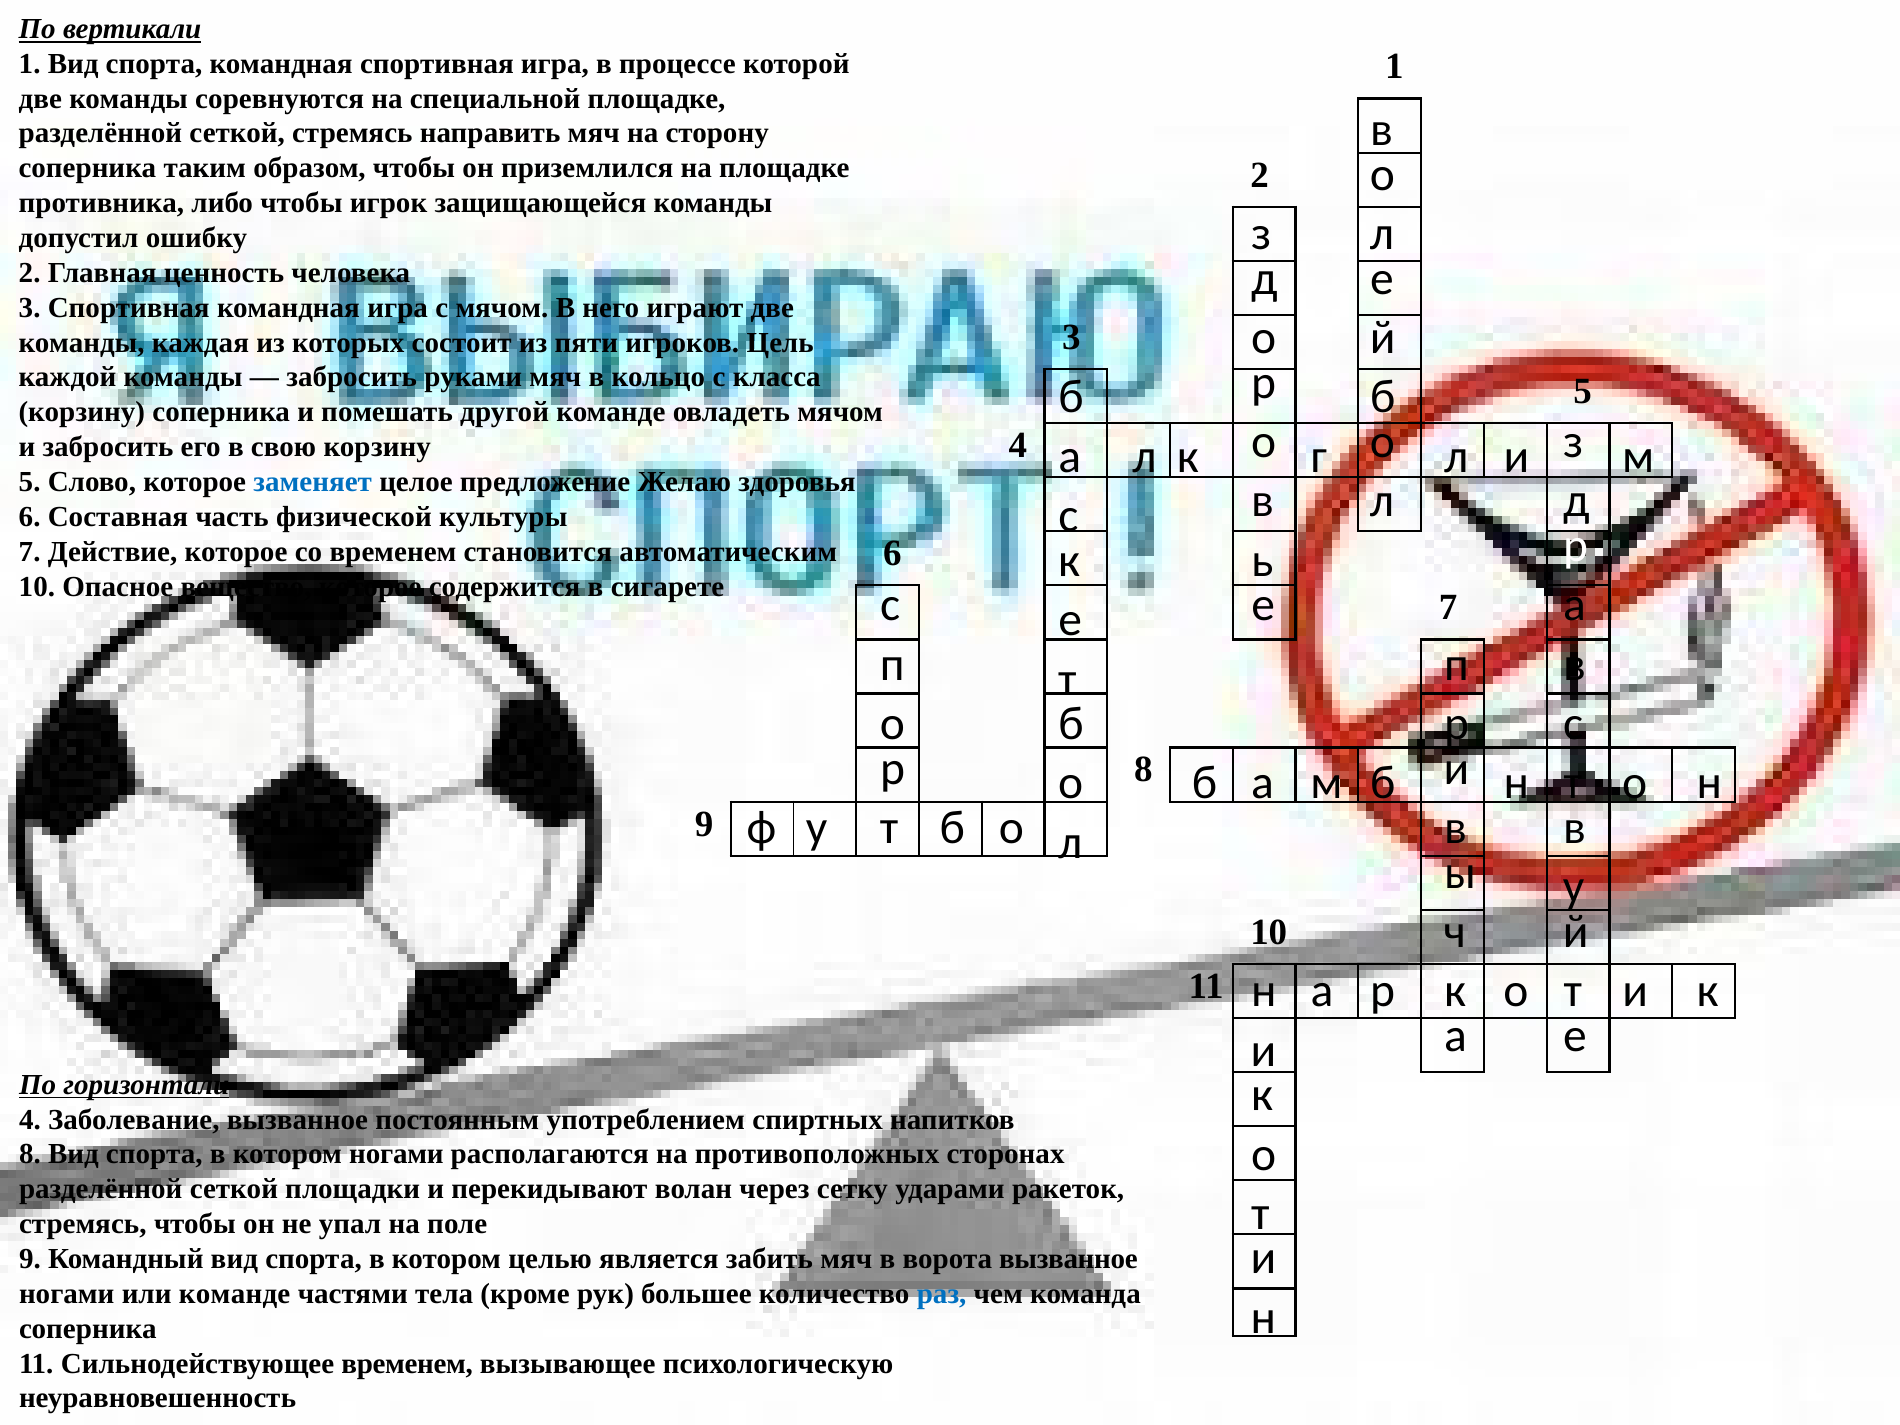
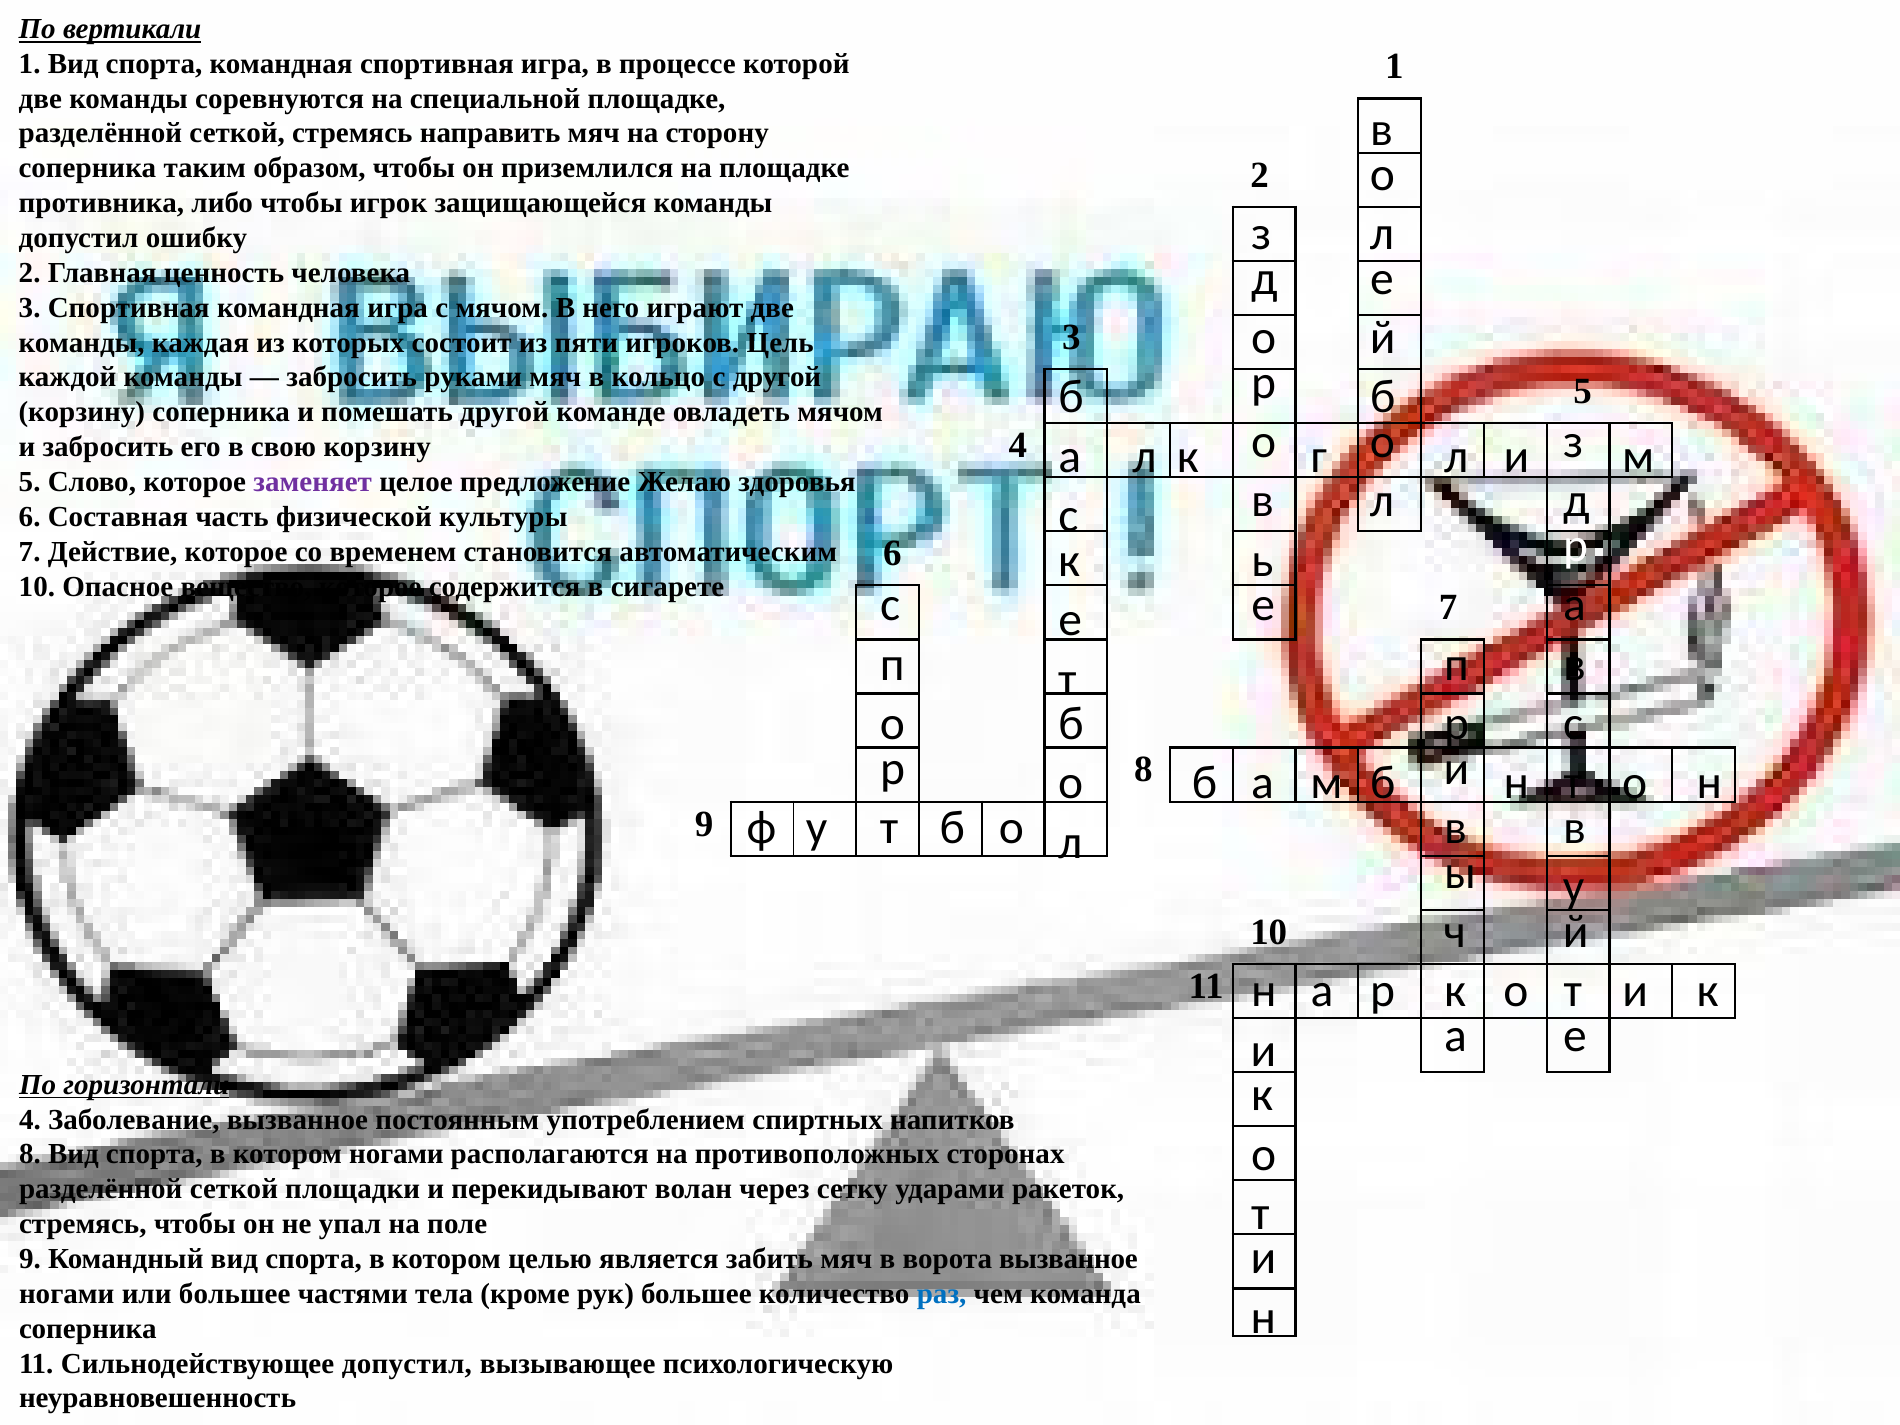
с класса: класса -> другой (777, 377)
заменяет colour: blue -> purple (313, 482)
или команде: команде -> большее (235, 1294)
Сильнодействующее временем: временем -> допустил (407, 1364)
